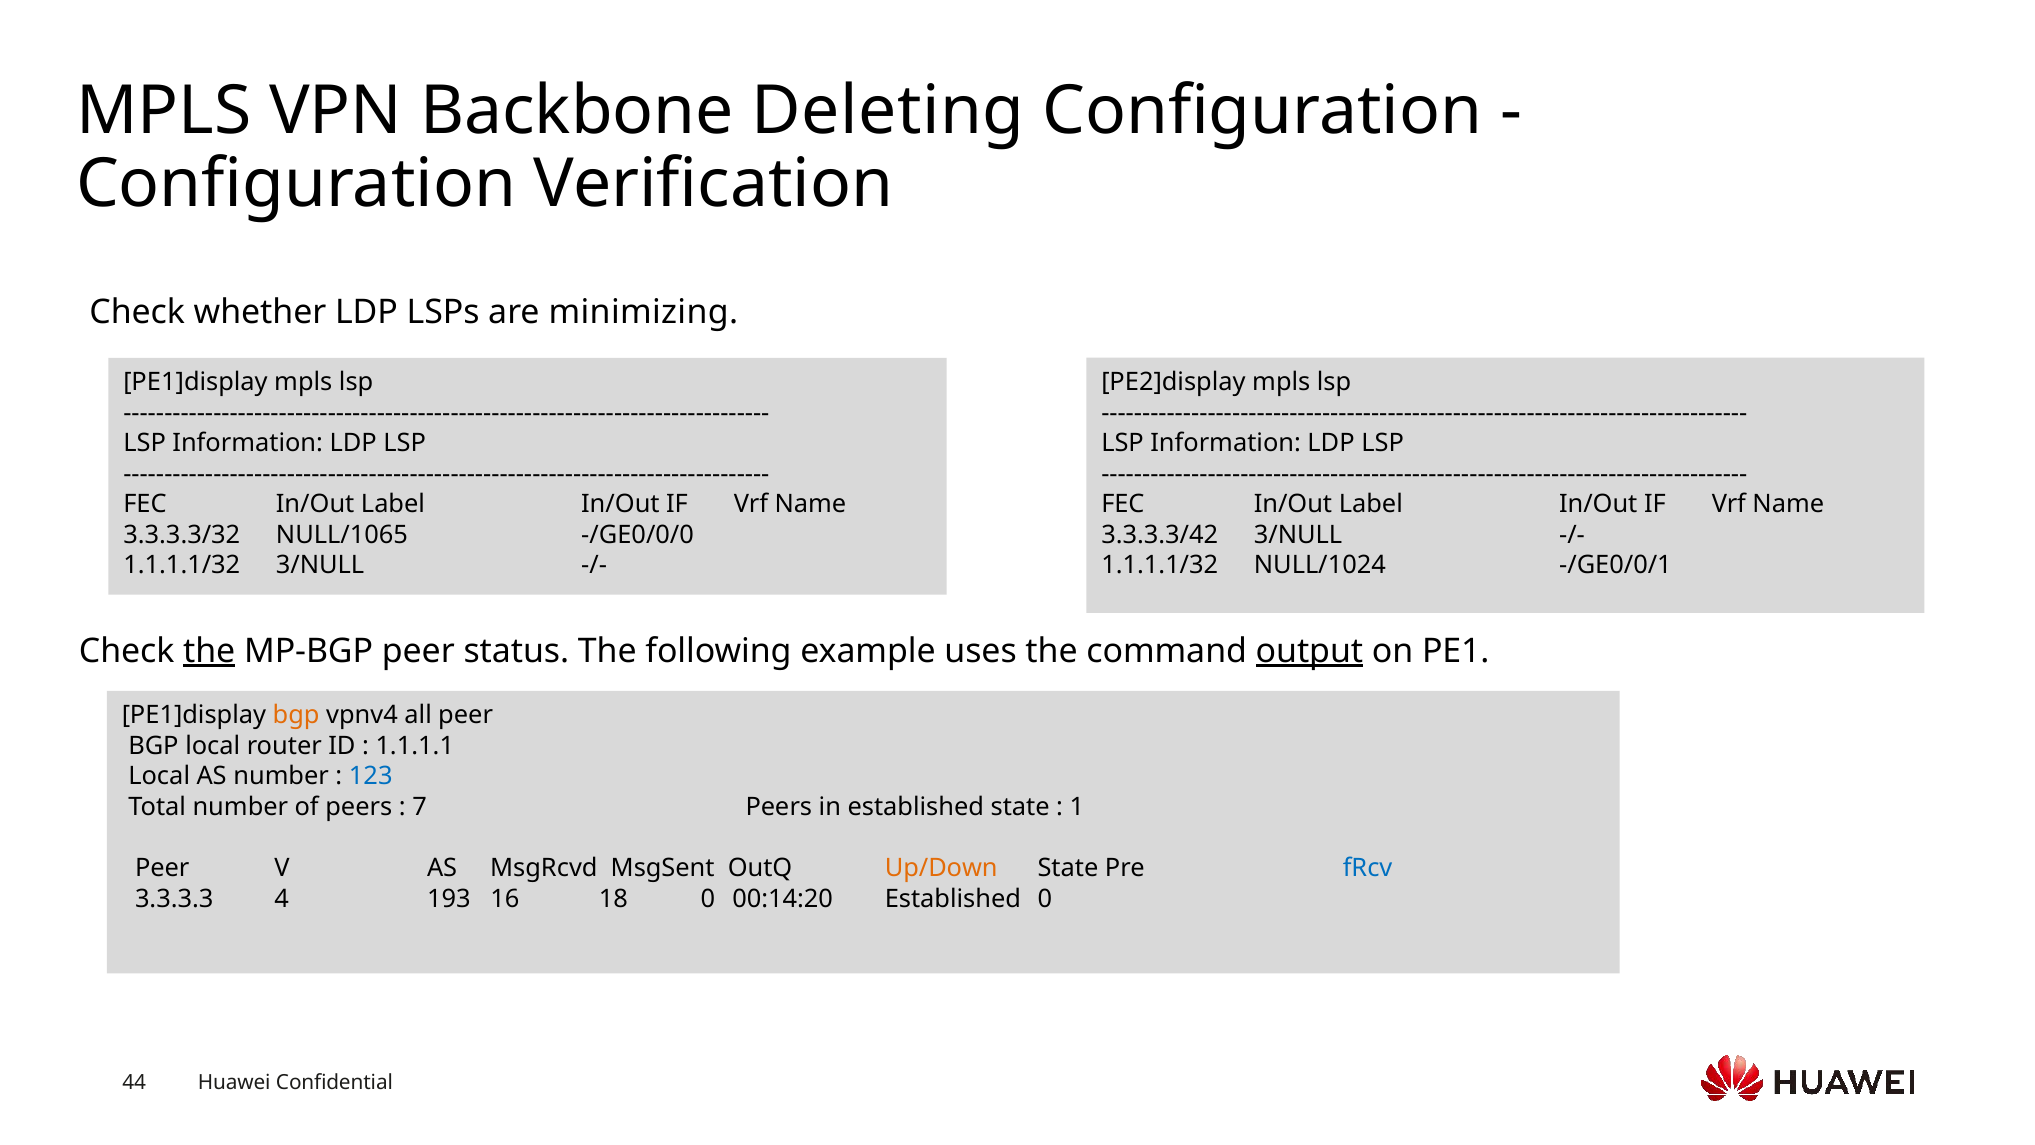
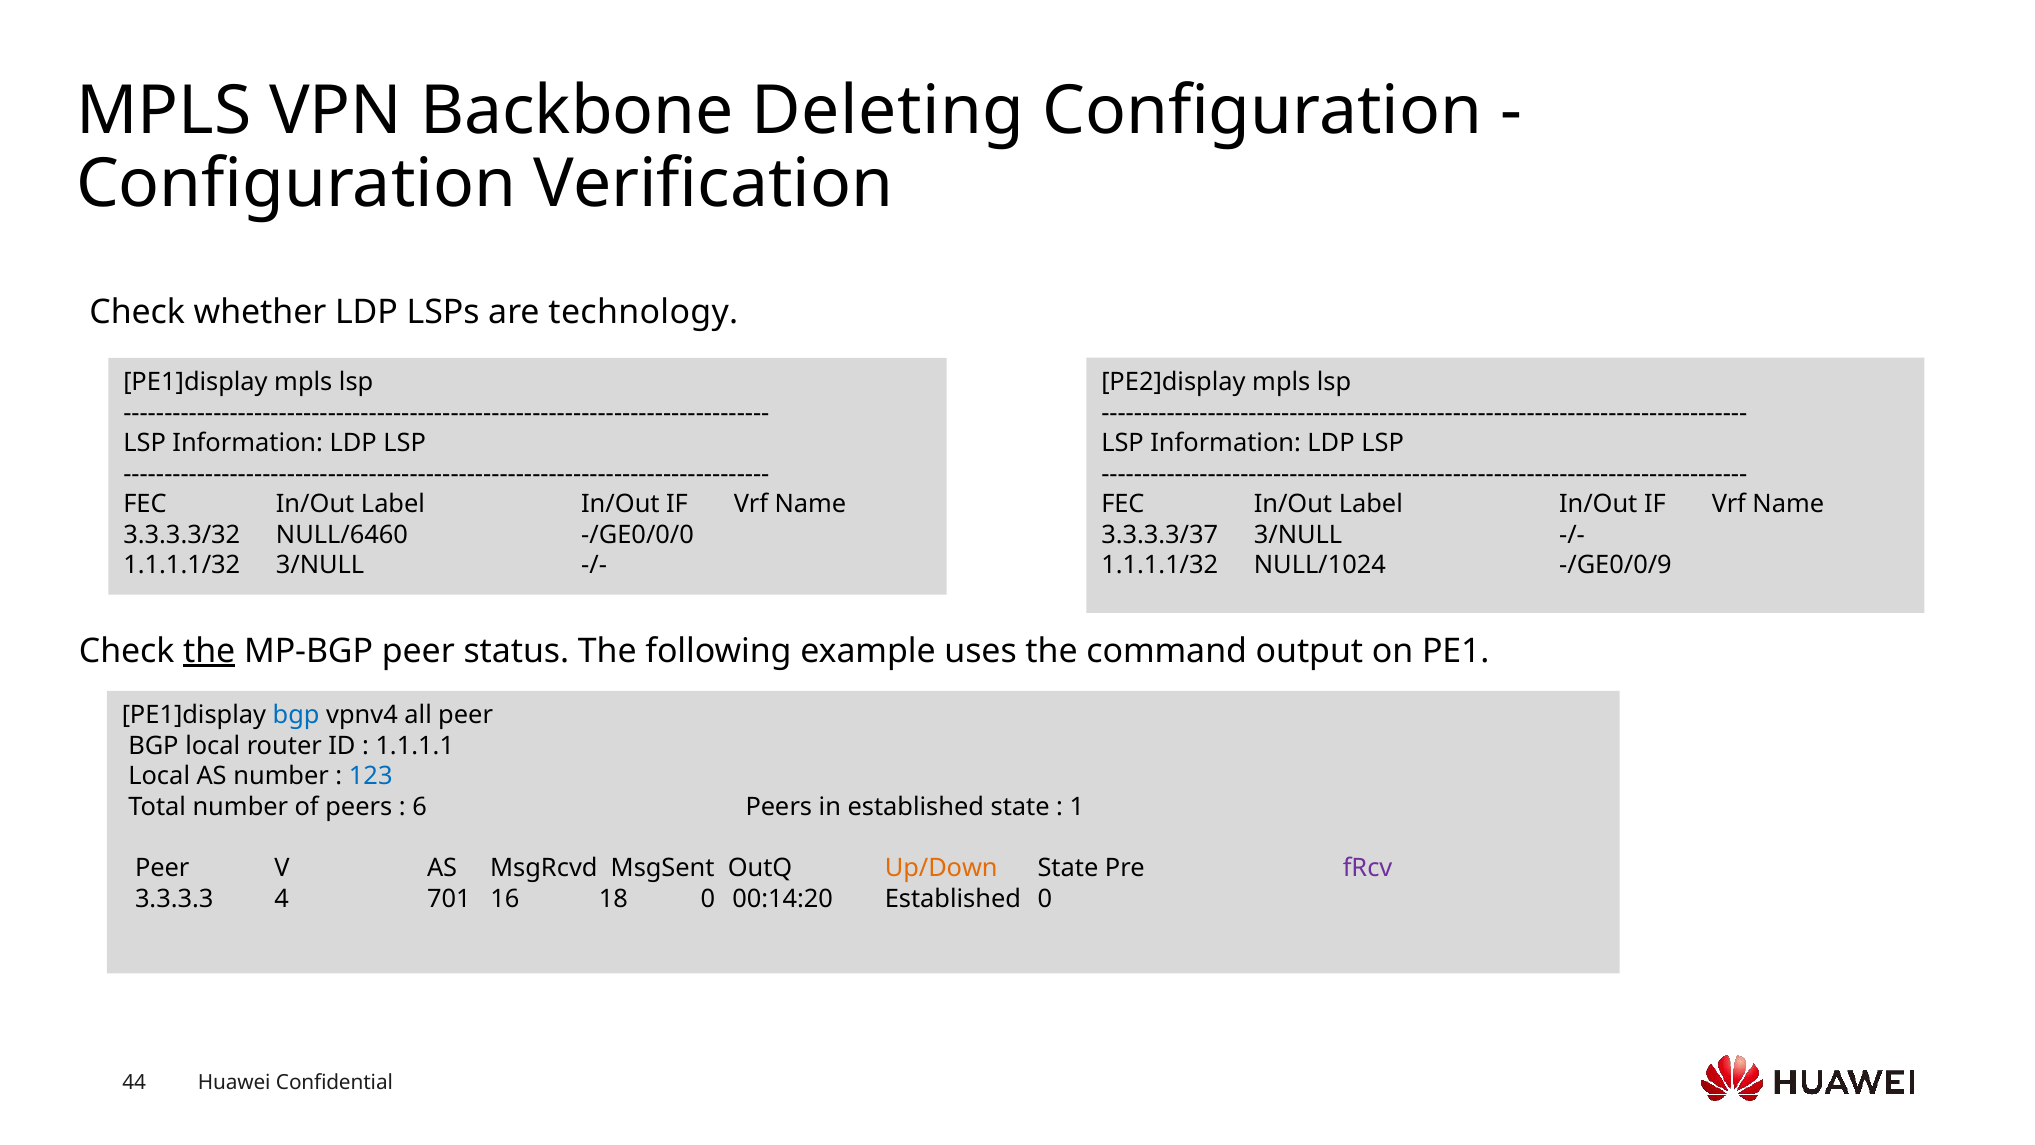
minimizing: minimizing -> technology (643, 313)
NULL/1065: NULL/1065 -> NULL/6460 (342, 535)
3.3.3.3/42: 3.3.3.3/42 -> 3.3.3.3/37 (1160, 535)
-/GE0/0/1: -/GE0/0/1 -> -/GE0/0/9 (1615, 565)
output underline: present -> none (1309, 651)
bgp colour: orange -> blue (296, 715)
7: 7 -> 6 (420, 807)
fRcv colour: blue -> purple (1368, 868)
193: 193 -> 701 (449, 898)
